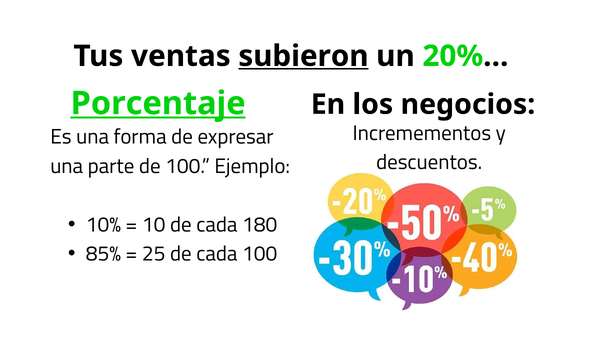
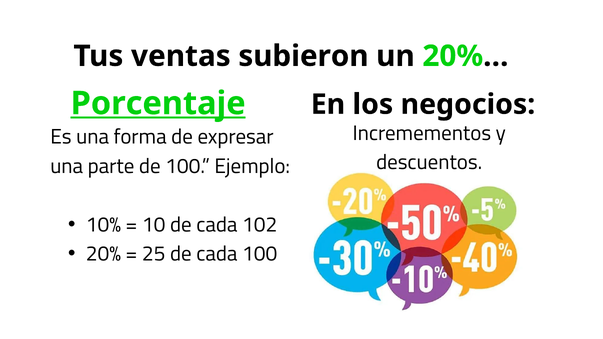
subieron underline: present -> none (303, 56)
180: 180 -> 102 (260, 225)
85%: 85% -> 20% (103, 254)
